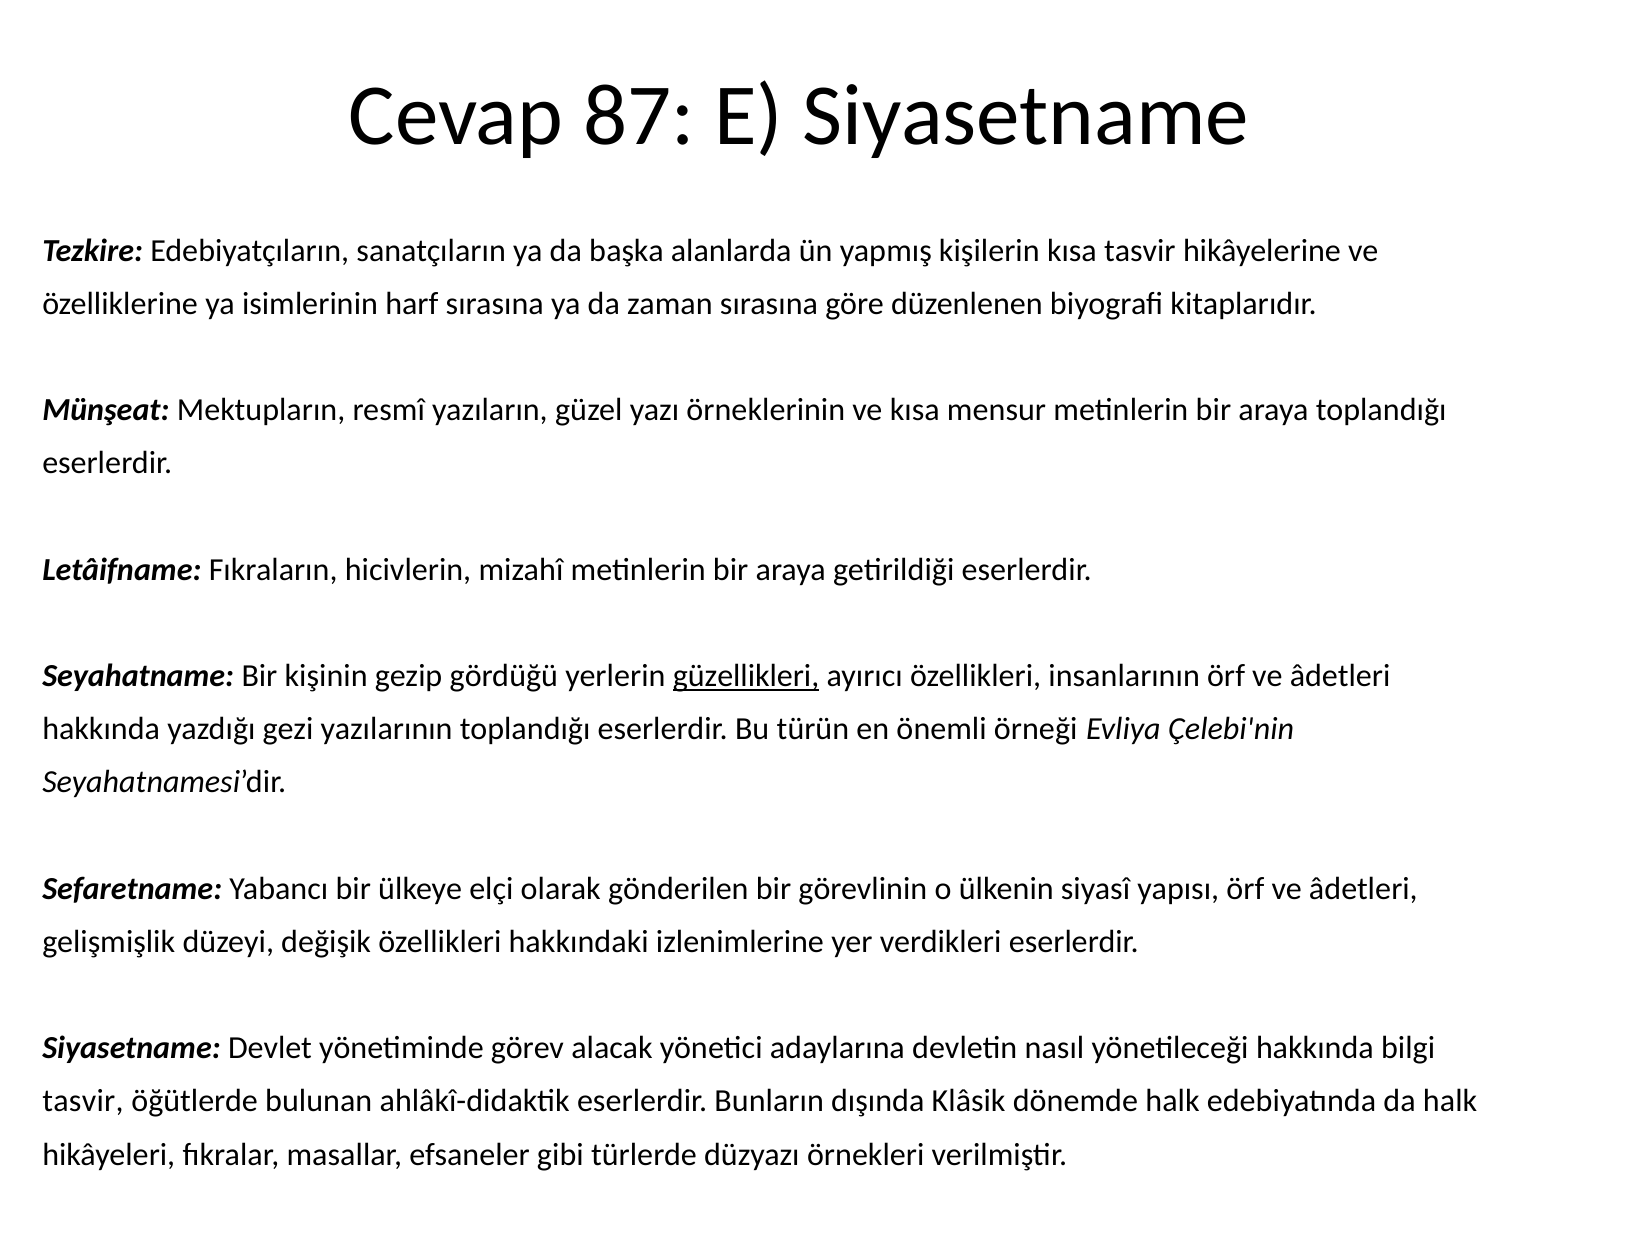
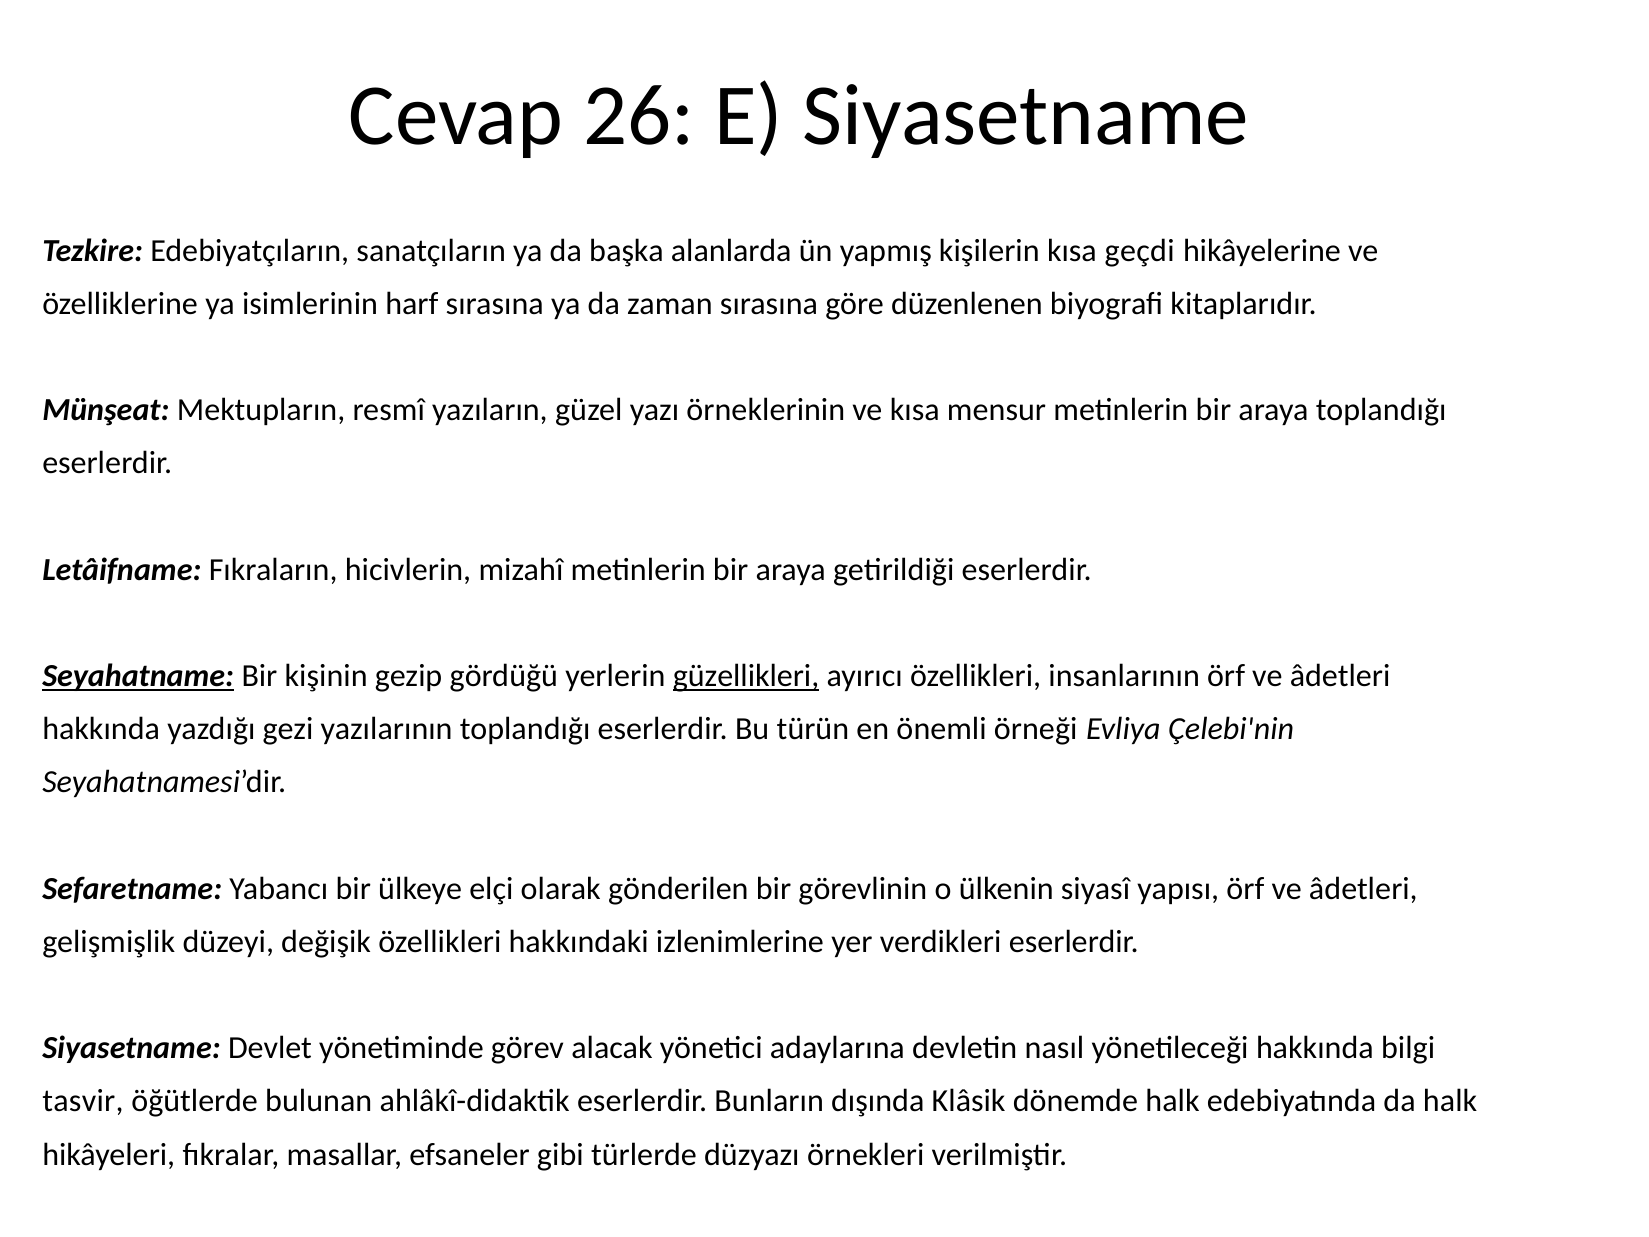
87: 87 -> 26 (639, 116)
kısa tasvir: tasvir -> geçdi (1140, 250)
Seyahatname underline: none -> present (138, 676)
